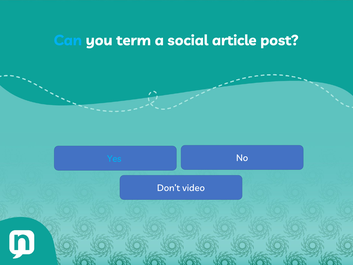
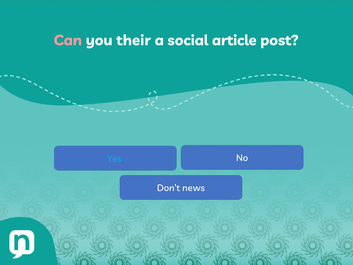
Can colour: light blue -> pink (68, 41)
term: term -> their (134, 41)
video: video -> news (194, 188)
